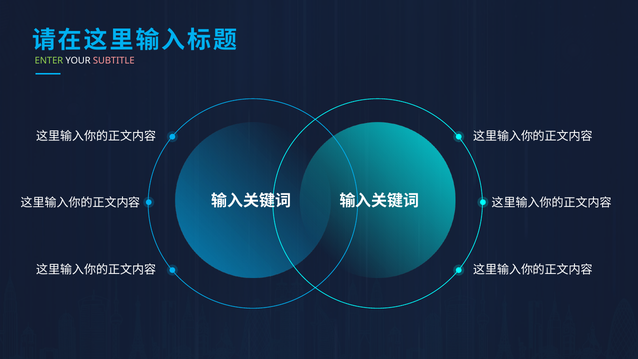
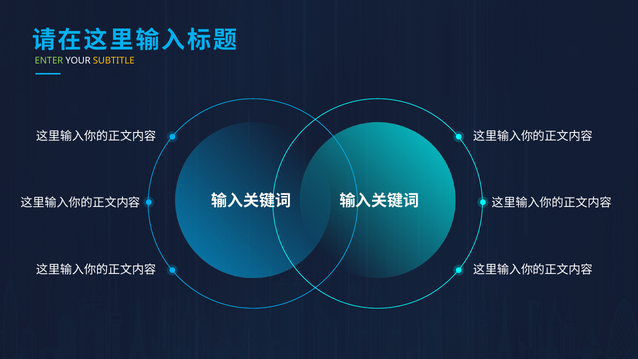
SUBTITLE colour: pink -> yellow (114, 61)
